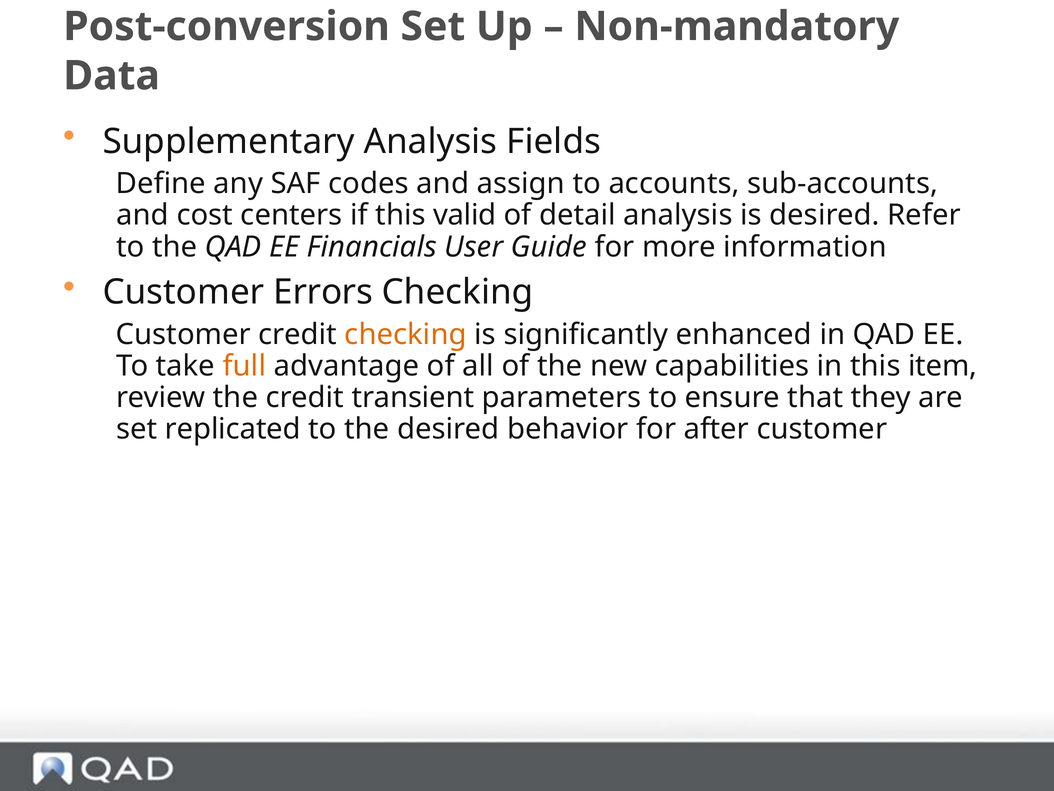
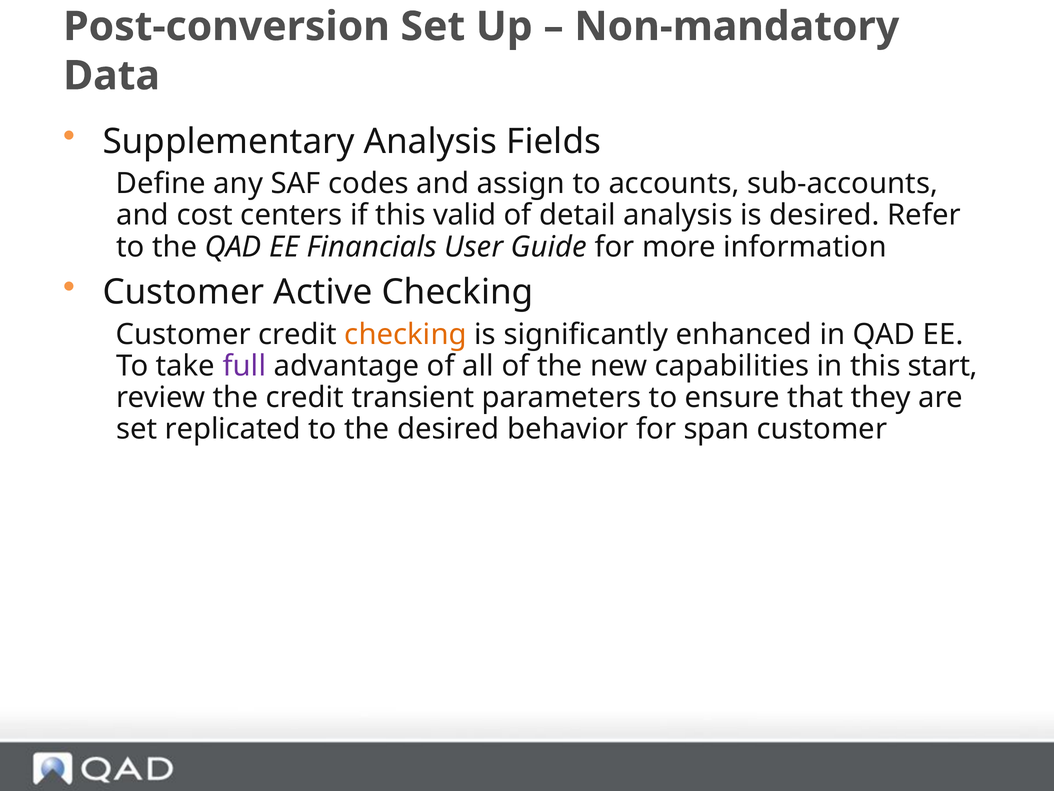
Errors: Errors -> Active (323, 292)
full colour: orange -> purple (244, 366)
item: item -> start (943, 366)
after: after -> span (716, 429)
